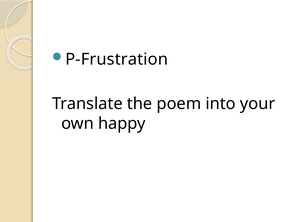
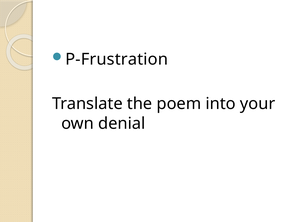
happy: happy -> denial (122, 123)
